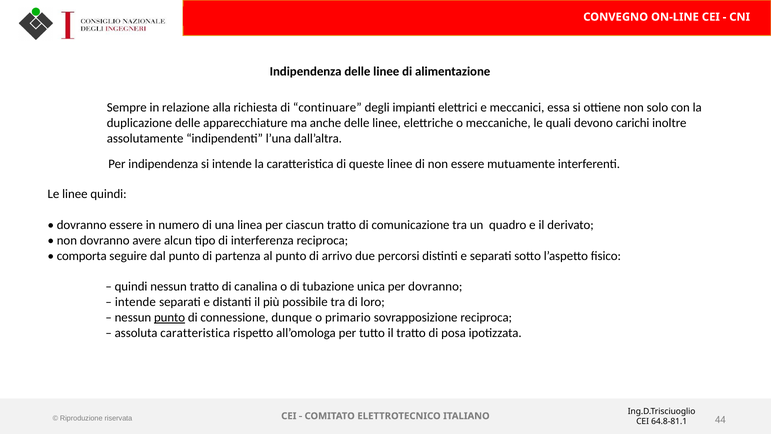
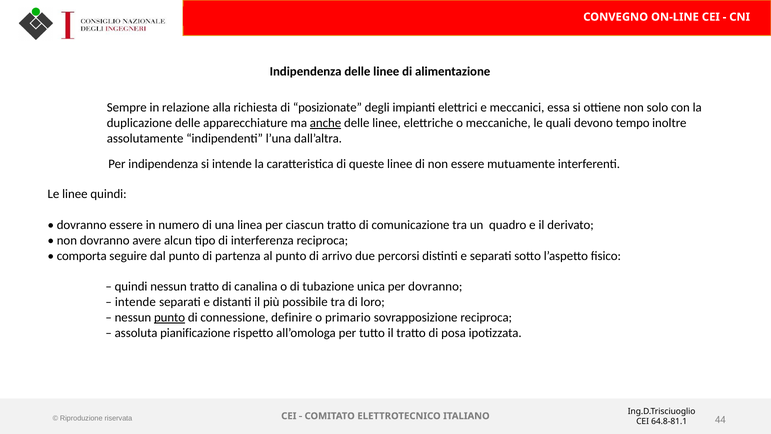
continuare: continuare -> posizionate (327, 107)
anche underline: none -> present (326, 123)
carichi: carichi -> tempo (633, 123)
dunque: dunque -> definire (292, 317)
assoluta caratteristica: caratteristica -> pianificazione (195, 333)
